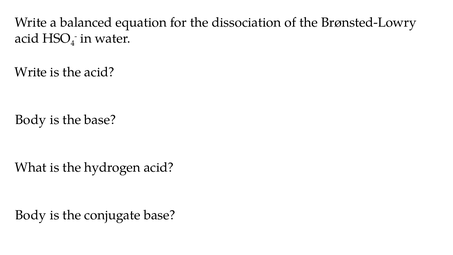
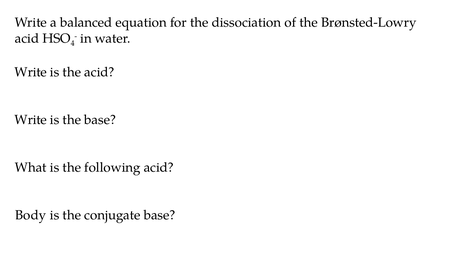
Body: Body -> Write (31, 120)
hydrogen: hydrogen -> following (112, 167)
